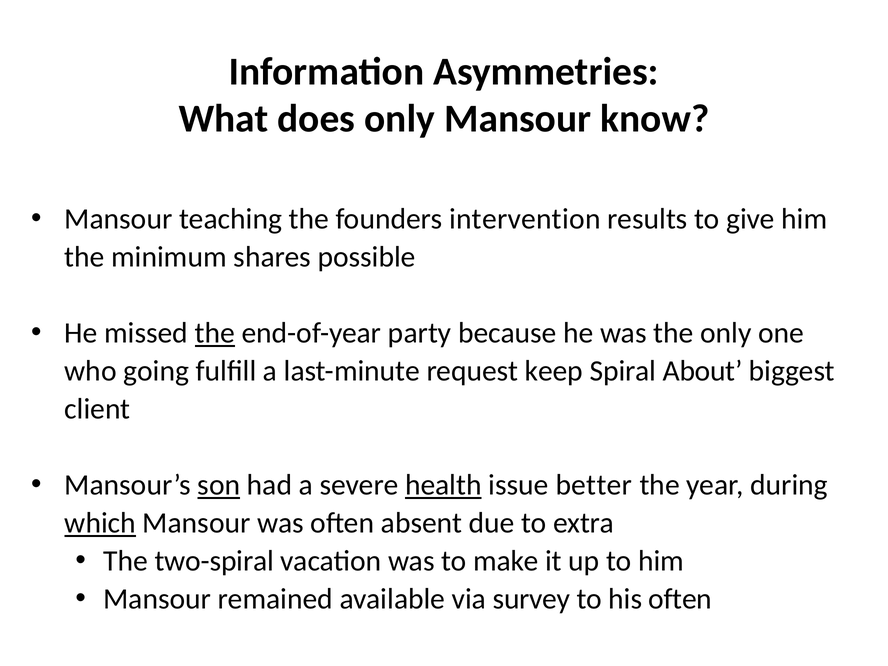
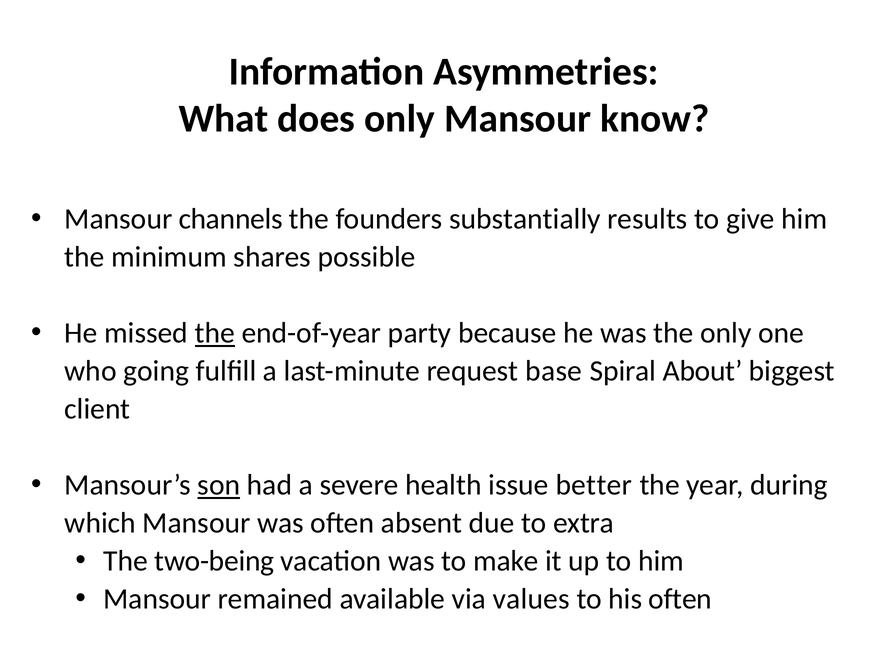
teaching: teaching -> channels (231, 219)
intervention: intervention -> substantially (525, 219)
keep: keep -> base (554, 371)
health underline: present -> none (443, 485)
which underline: present -> none (100, 523)
two-spiral: two-spiral -> two-being (214, 561)
survey: survey -> values (531, 599)
